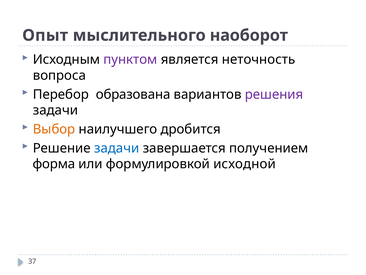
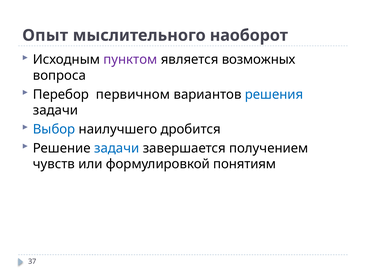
неточность: неточность -> возможных (259, 59)
образована: образована -> первичном (133, 94)
решения colour: purple -> blue (274, 94)
Выбор colour: orange -> blue (54, 129)
форма: форма -> чувств (54, 164)
исходной: исходной -> понятиям (245, 164)
